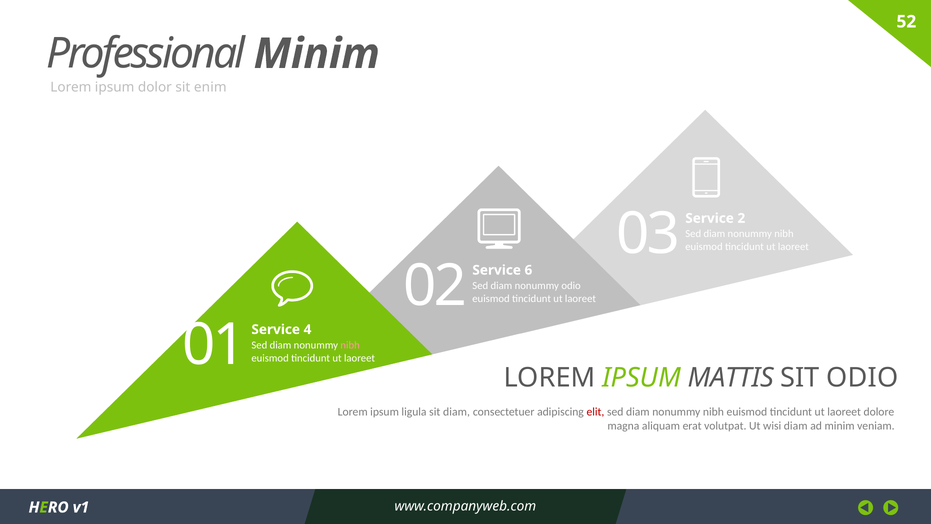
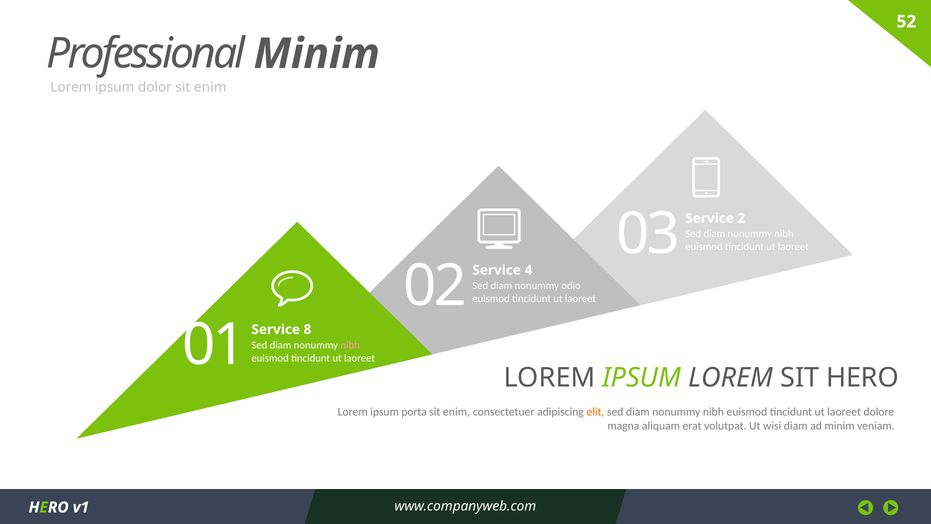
6: 6 -> 4 (528, 270)
4: 4 -> 8 (307, 329)
IPSUM MATTIS: MATTIS -> LOREM (731, 377)
SIT ODIO: ODIO -> HERO (863, 377)
ligula: ligula -> porta (414, 412)
diam: diam -> enim (457, 412)
elit colour: red -> orange (595, 412)
